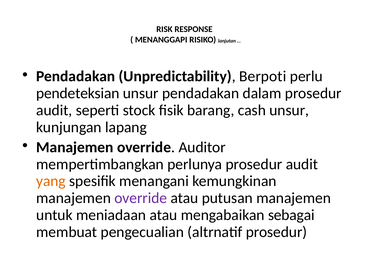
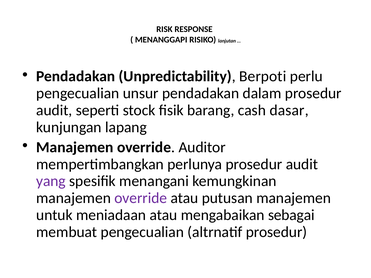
pendeteksian: pendeteksian -> pengecualian (78, 93)
cash unsur: unsur -> dasar (289, 110)
yang colour: orange -> purple (51, 181)
